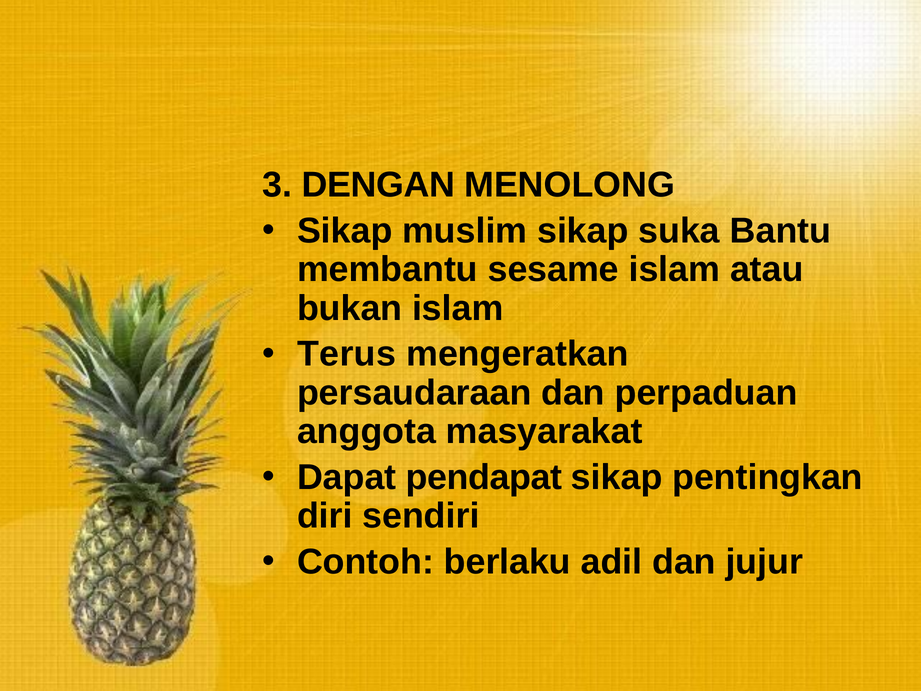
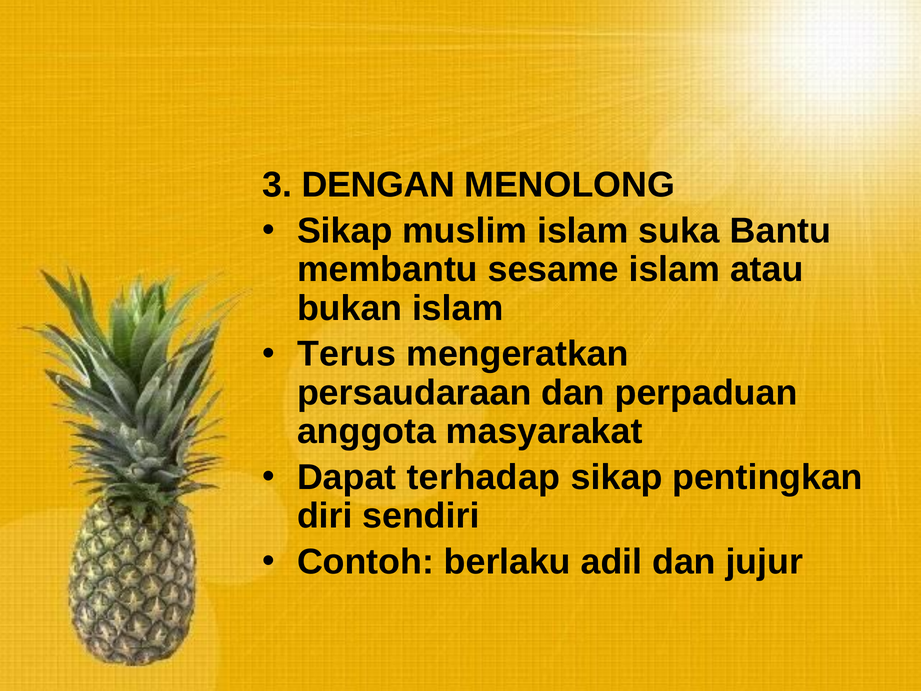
muslim sikap: sikap -> islam (583, 231)
pendapat: pendapat -> terhadap (483, 477)
